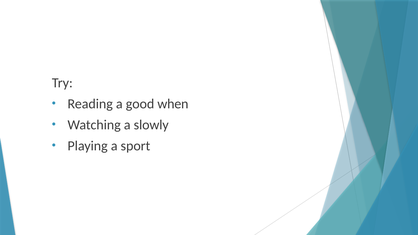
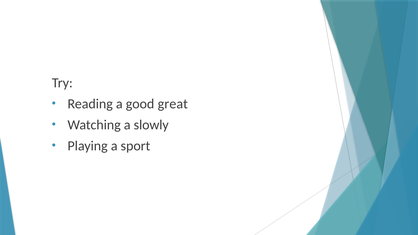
when: when -> great (173, 104)
